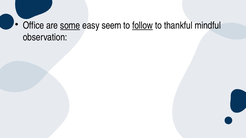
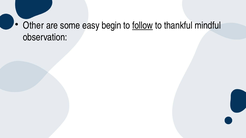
Office: Office -> Other (33, 26)
some underline: present -> none (70, 26)
seem: seem -> begin (111, 26)
